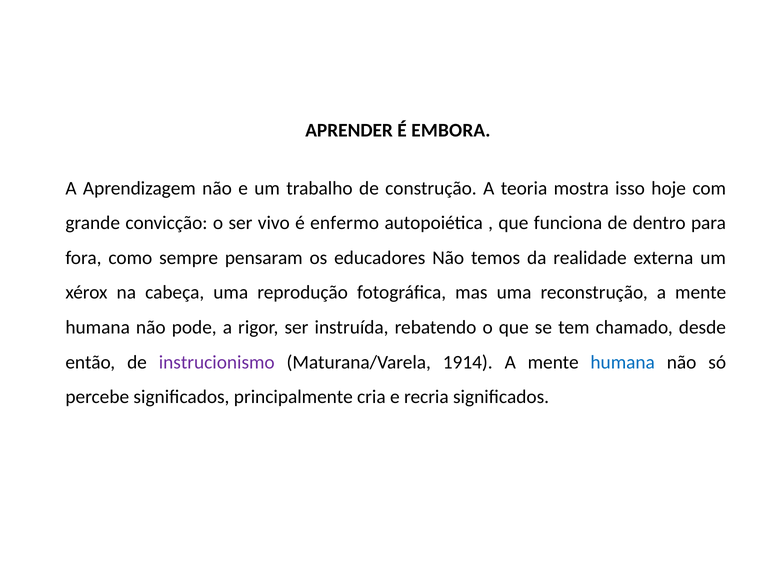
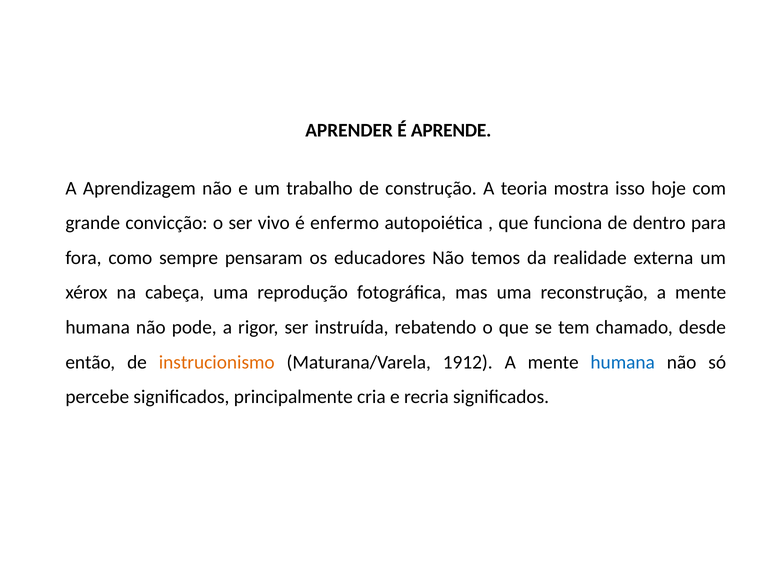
EMBORA: EMBORA -> APRENDE (451, 130)
instrucionismo colour: purple -> orange (217, 362)
1914: 1914 -> 1912 (468, 362)
